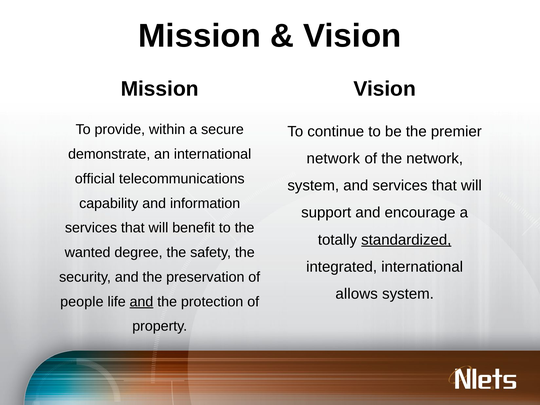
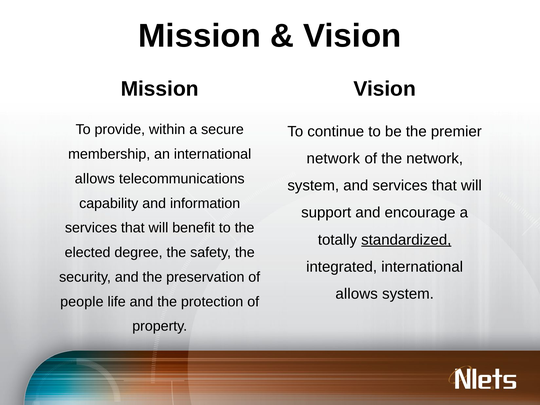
demonstrate: demonstrate -> membership (109, 154)
official: official -> allows (95, 179)
wanted: wanted -> elected (88, 253)
and underline: present -> none (141, 302)
